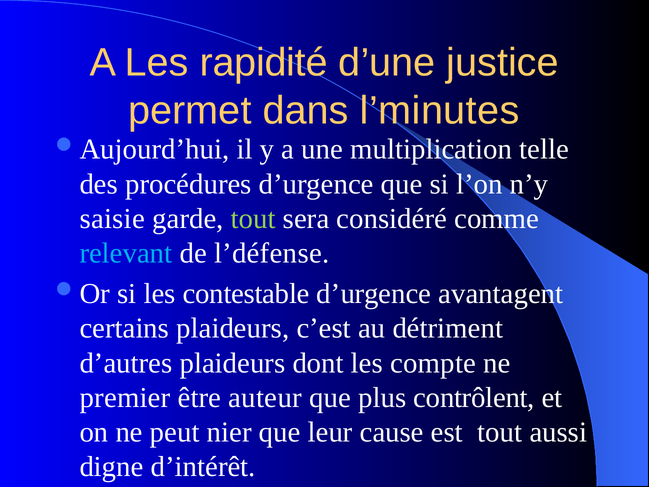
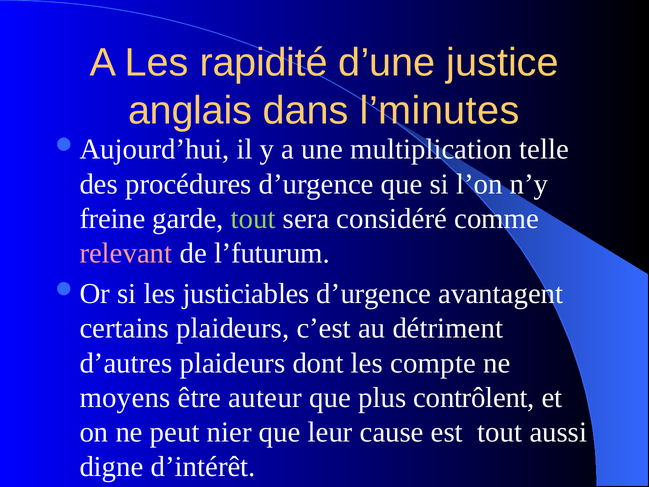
permet: permet -> anglais (190, 110)
saisie: saisie -> freine (112, 219)
relevant colour: light blue -> pink (126, 253)
l’défense: l’défense -> l’futurum (272, 253)
contestable: contestable -> justiciables (246, 294)
premier: premier -> moyens (125, 397)
